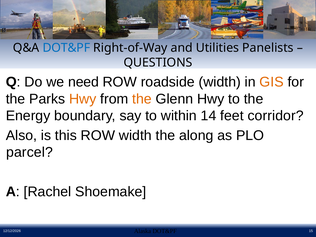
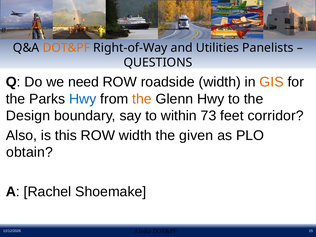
DOT&PF colour: blue -> orange (66, 48)
Hwy colour: orange -> blue (83, 99)
Energy: Energy -> Design (28, 116)
14: 14 -> 73 (209, 116)
along: along -> given (196, 135)
parcel: parcel -> obtain (30, 152)
